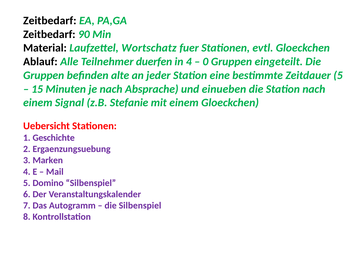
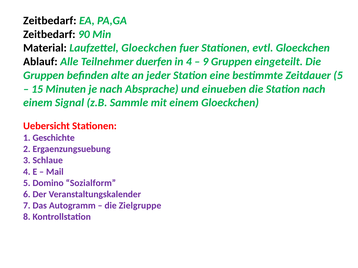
Laufzettel Wortschatz: Wortschatz -> Gloeckchen (149, 48)
0: 0 -> 9 (205, 62)
Stefanie: Stefanie -> Sammle (129, 103)
Marken: Marken -> Schlaue (48, 161)
Domino Silbenspiel: Silbenspiel -> Sozialform (91, 183)
die Silbenspiel: Silbenspiel -> Zielgruppe (140, 206)
